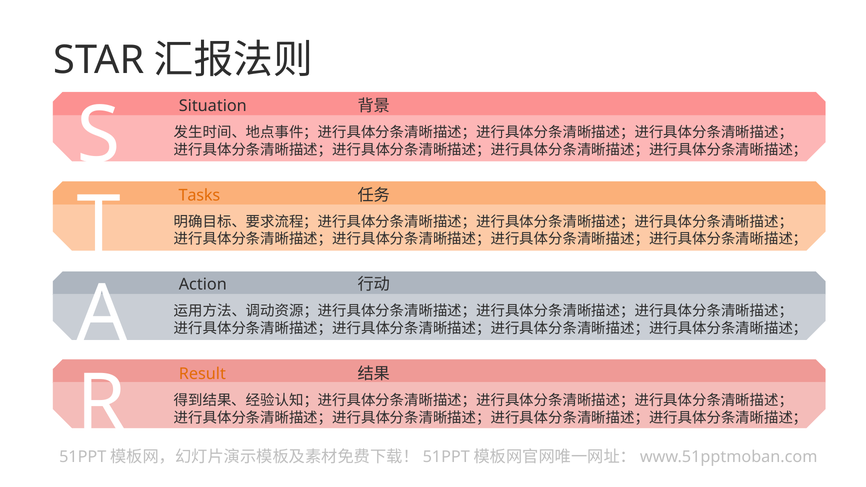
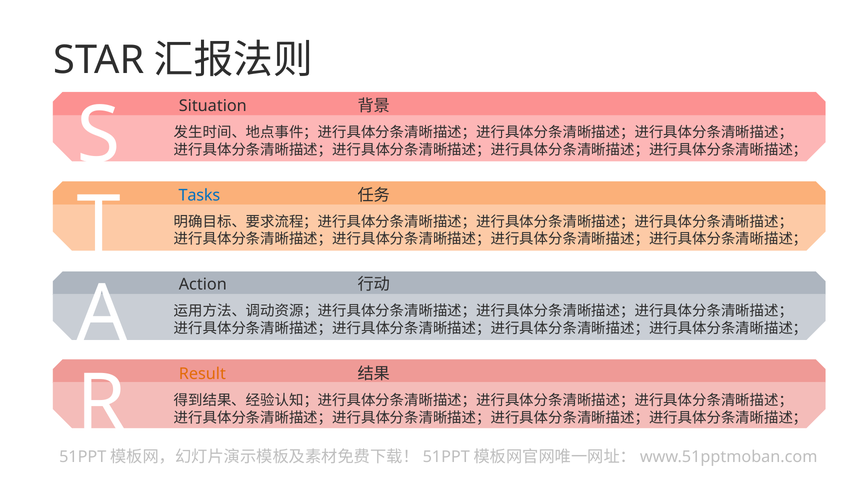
Tasks colour: orange -> blue (199, 195)
